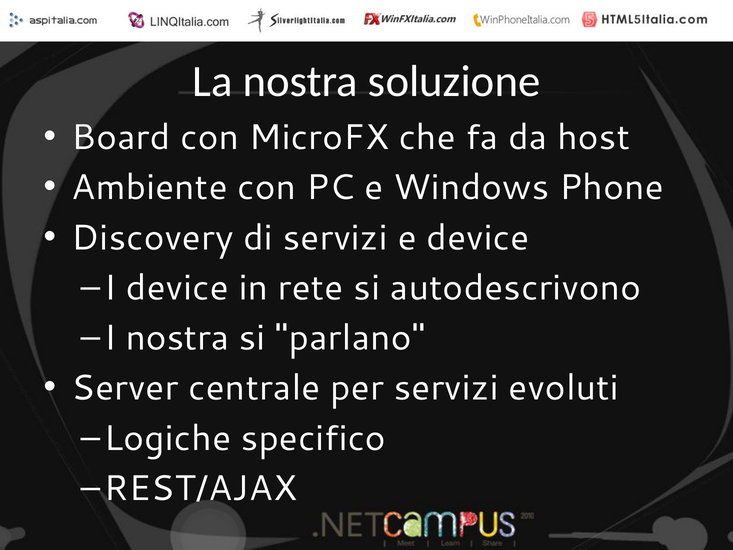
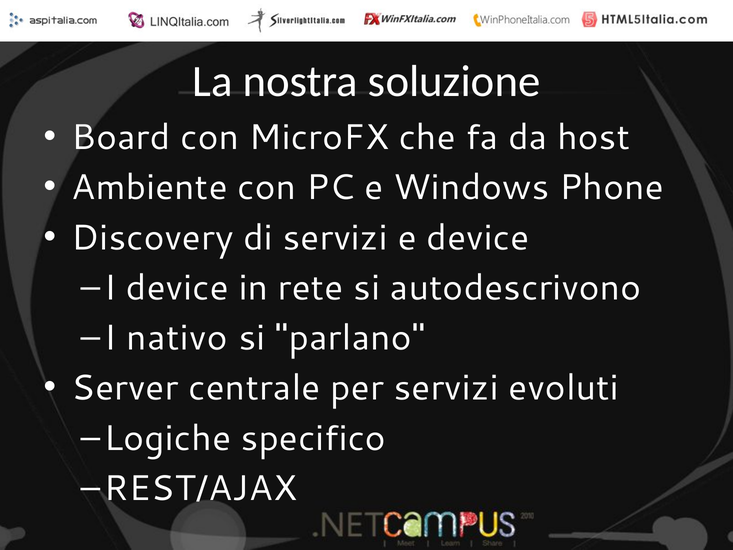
I nostra: nostra -> nativo (177, 338)
